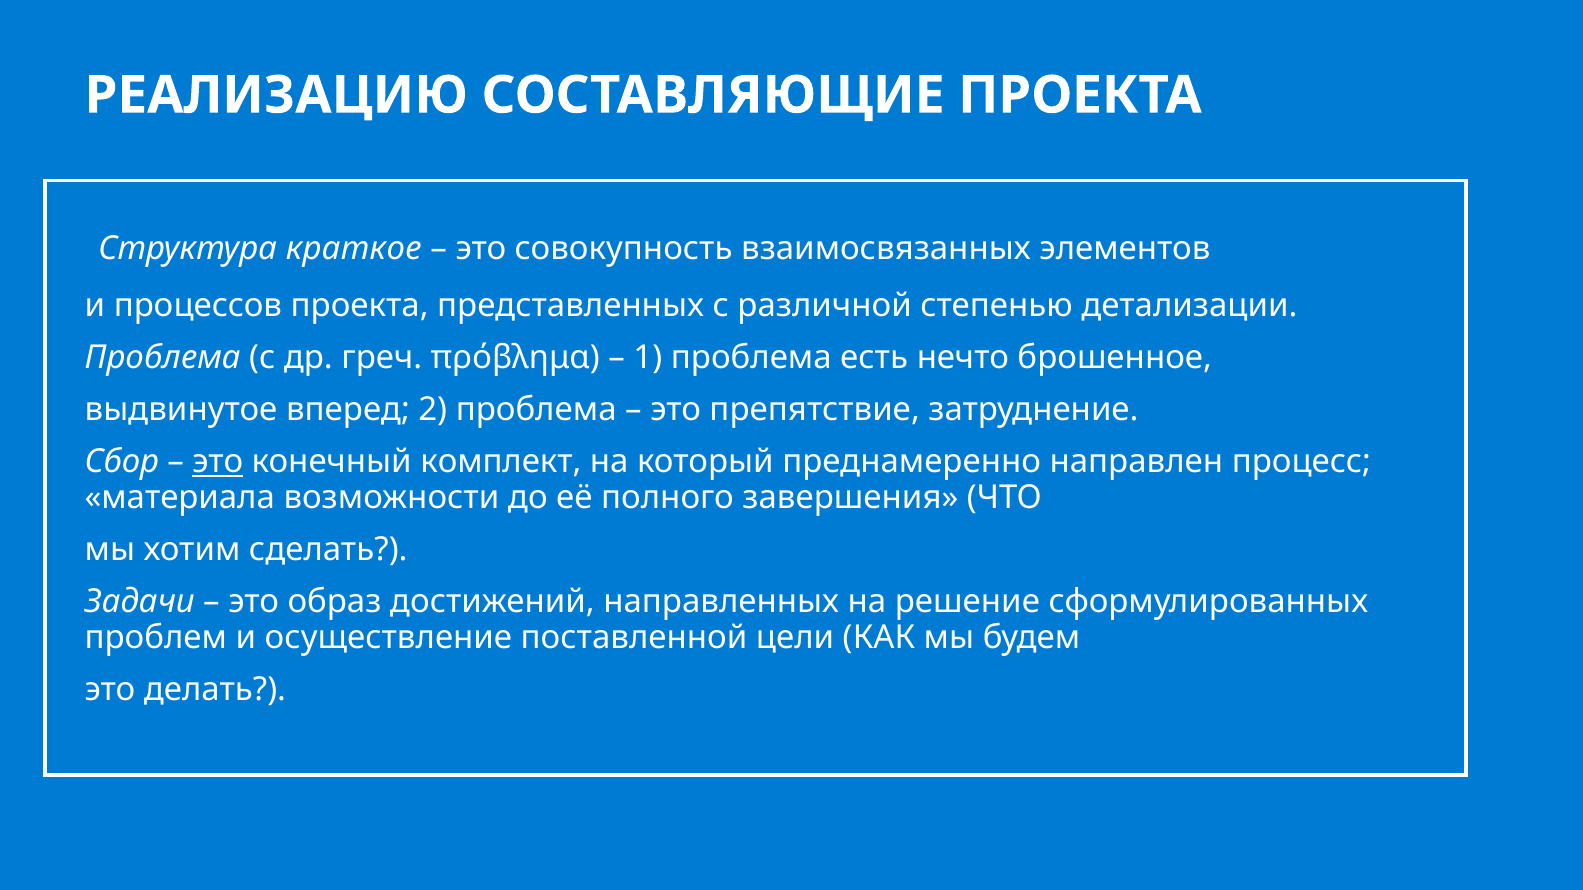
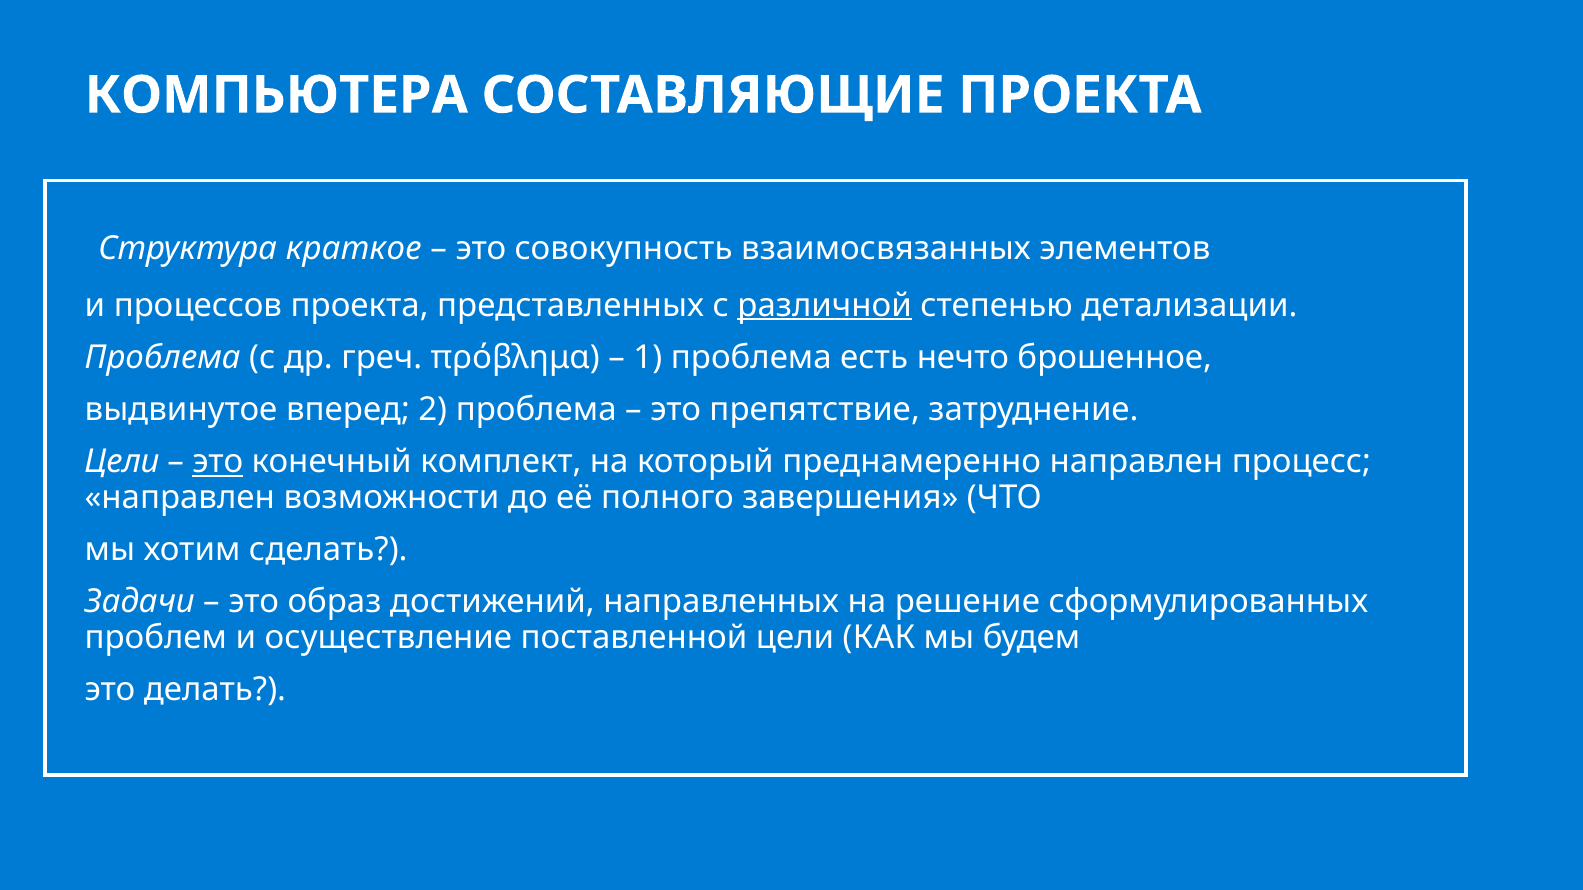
РЕАЛИЗАЦИЮ: РЕАЛИЗАЦИЮ -> КОМПЬЮТЕРА (276, 95)
различной underline: none -> present (825, 305)
Сбор: Сбор -> Цели (122, 462)
материала: материала -> направлен (180, 498)
